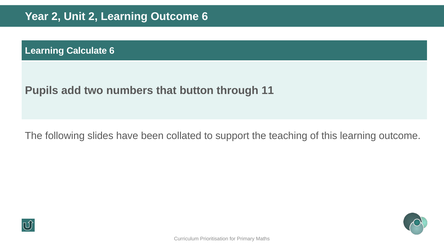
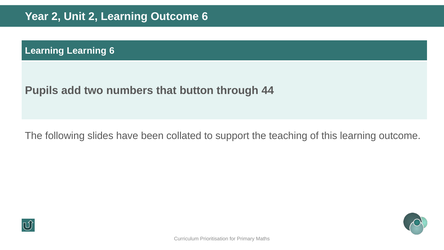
Learning Calculate: Calculate -> Learning (87, 51)
11: 11 -> 44 (268, 90)
